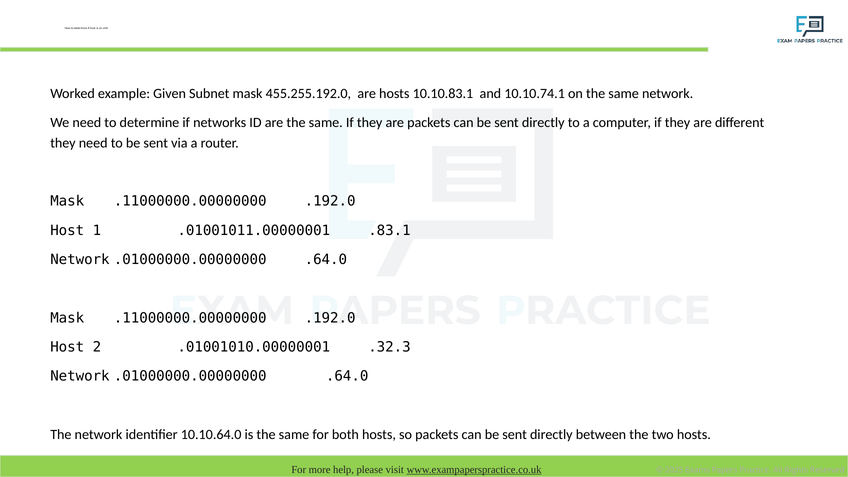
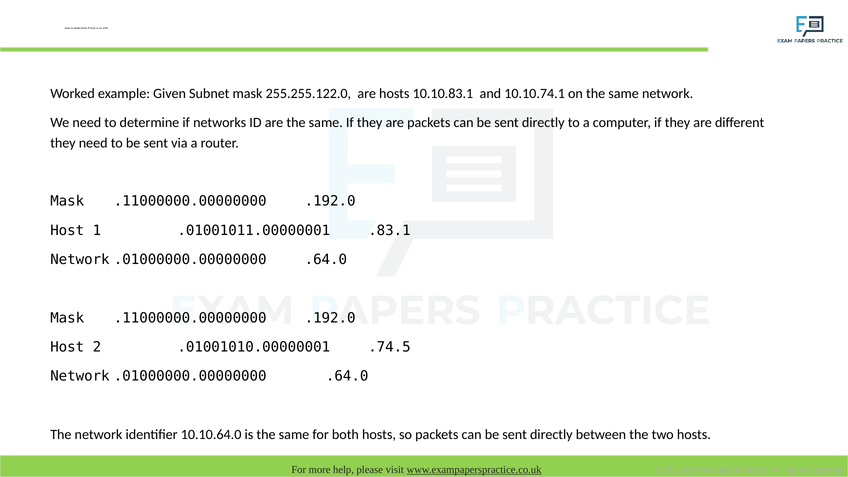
455.255.192.0: 455.255.192.0 -> 255.255.122.0 (308, 93)
.32.3: .32.3 -> .74.5 (389, 347)
